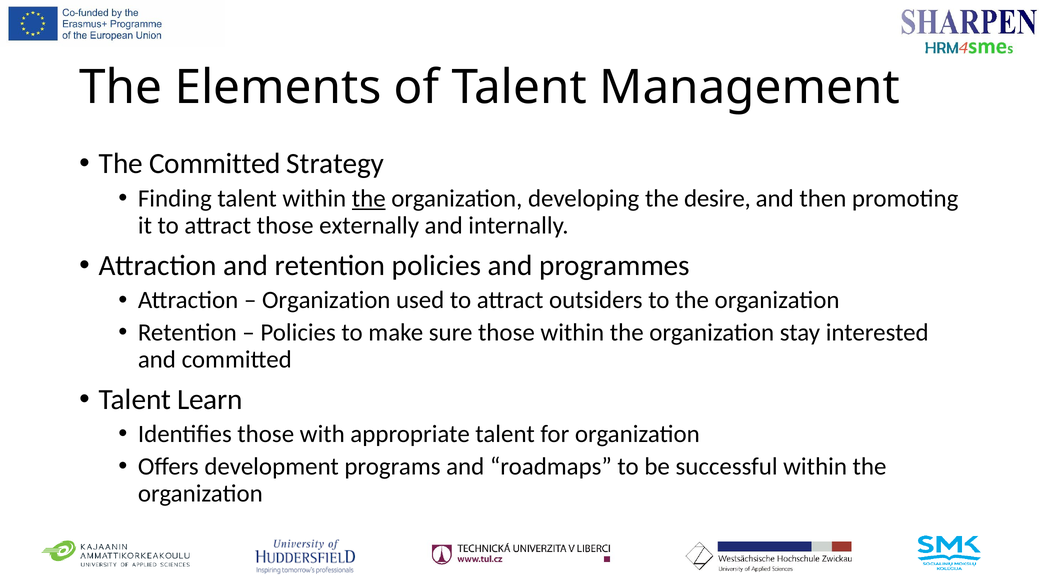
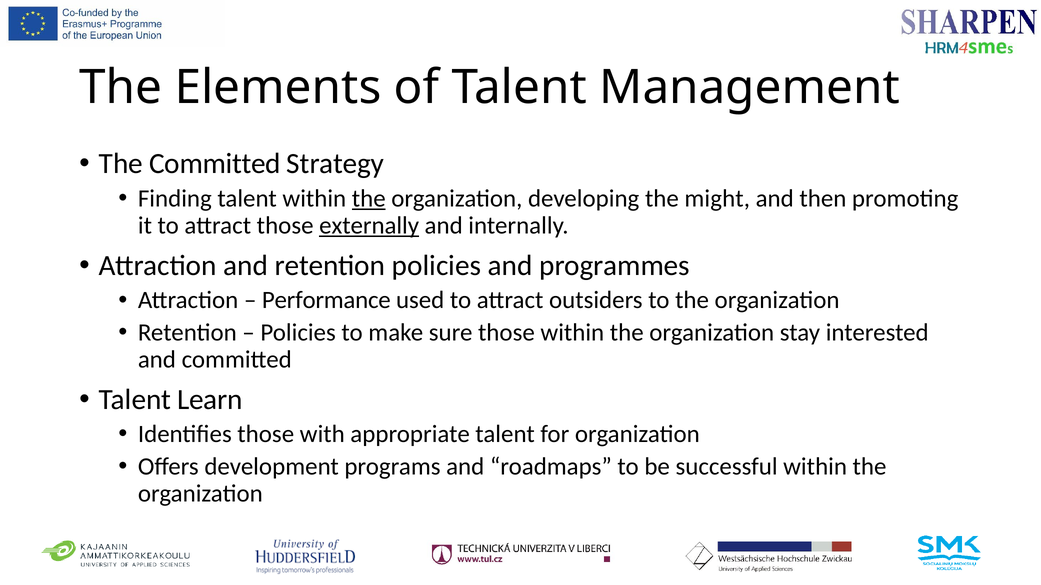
desire: desire -> might (717, 199)
externally underline: none -> present (369, 226)
Organization: Organization -> Performance (326, 300)
